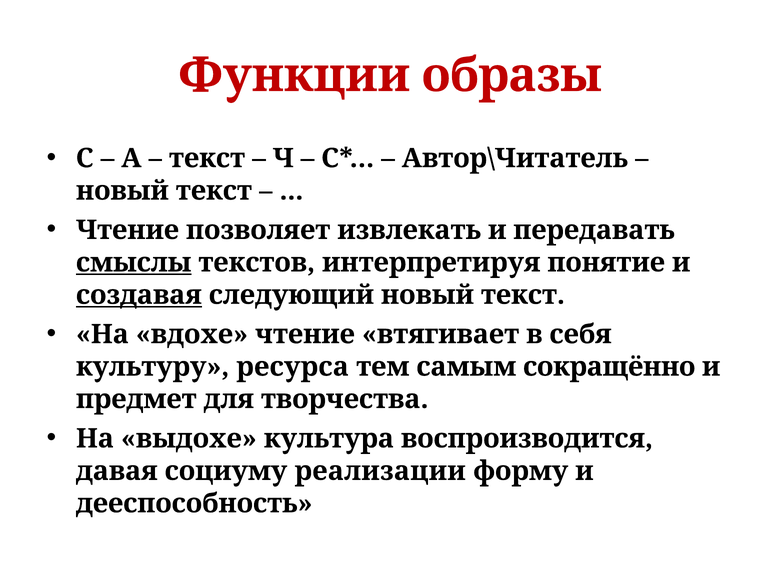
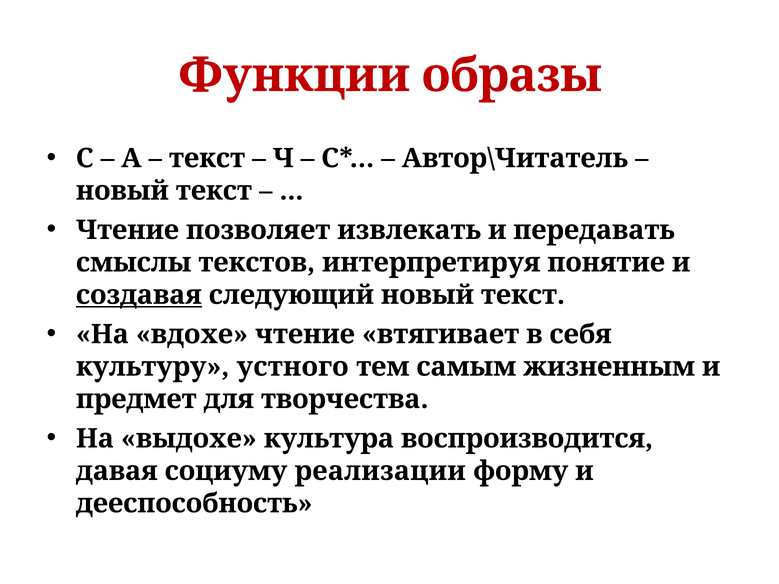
смыслы underline: present -> none (134, 263)
ресурса: ресурса -> устного (293, 367)
сокращённо: сокращённо -> жизненным (609, 367)
